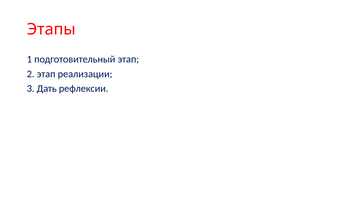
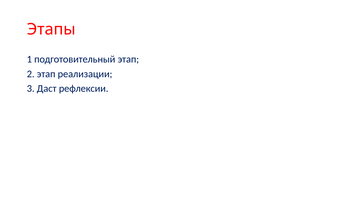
Дать: Дать -> Даст (47, 89)
